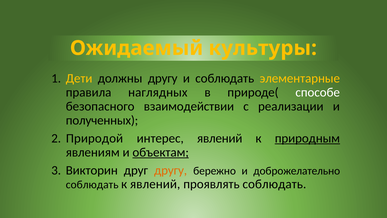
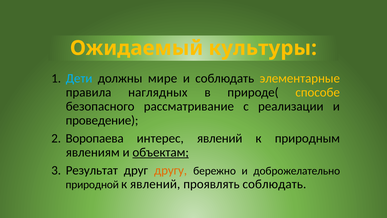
Дети colour: yellow -> light blue (79, 78)
должны другу: другу -> мире (163, 78)
способе colour: white -> yellow (318, 92)
взаимодействии: взаимодействии -> рассматривание (189, 106)
полученных: полученных -> проведение (102, 120)
Природой: Природой -> Воропаева (95, 138)
природным underline: present -> none (307, 138)
Викторин: Викторин -> Результат (92, 170)
соблюдать: соблюдать -> природной (92, 184)
